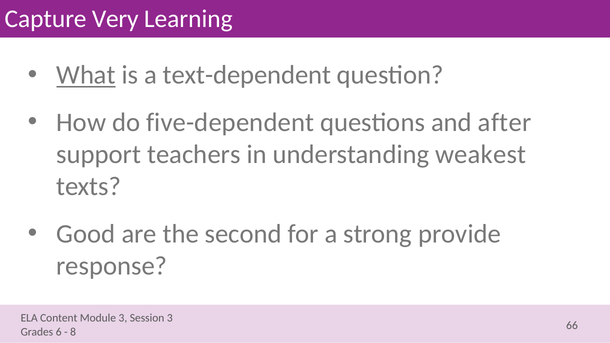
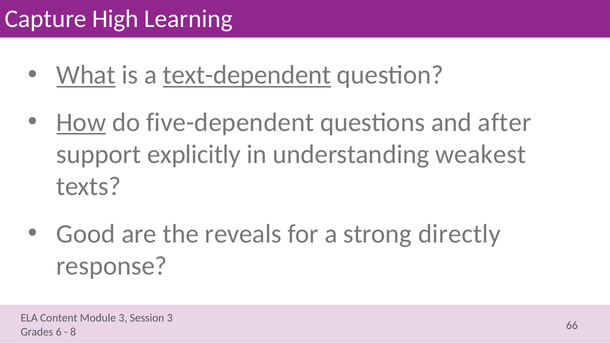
Very: Very -> High (115, 19)
text-dependent underline: none -> present (247, 75)
How underline: none -> present (81, 122)
teachers: teachers -> explicitly (194, 154)
second: second -> reveals (243, 234)
provide: provide -> directly (459, 234)
